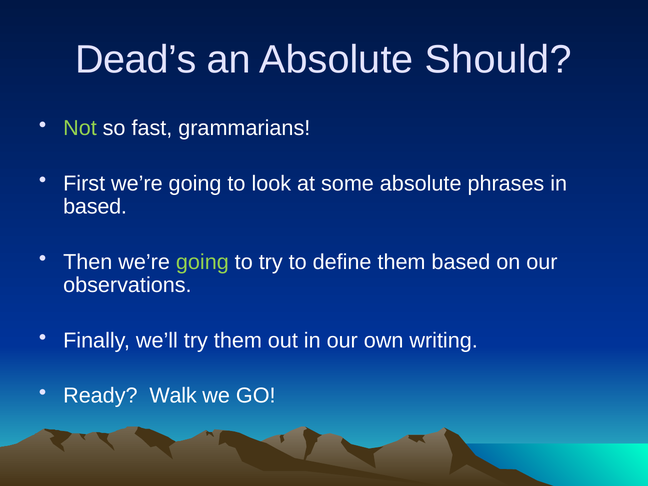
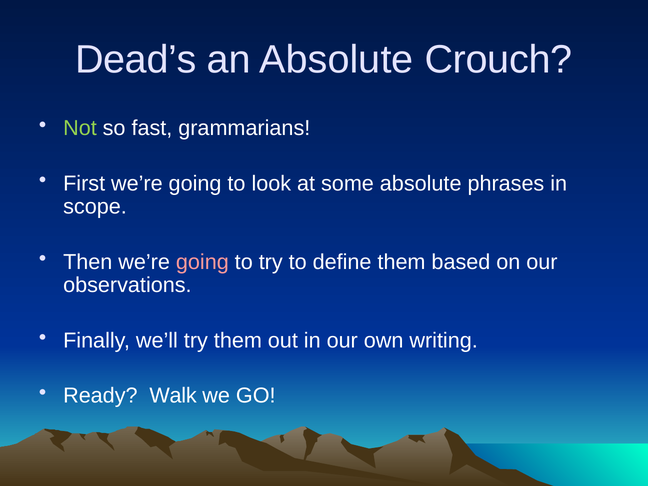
Should: Should -> Crouch (498, 59)
based: based -> scope (95, 207)
going colour: light green -> pink (202, 262)
